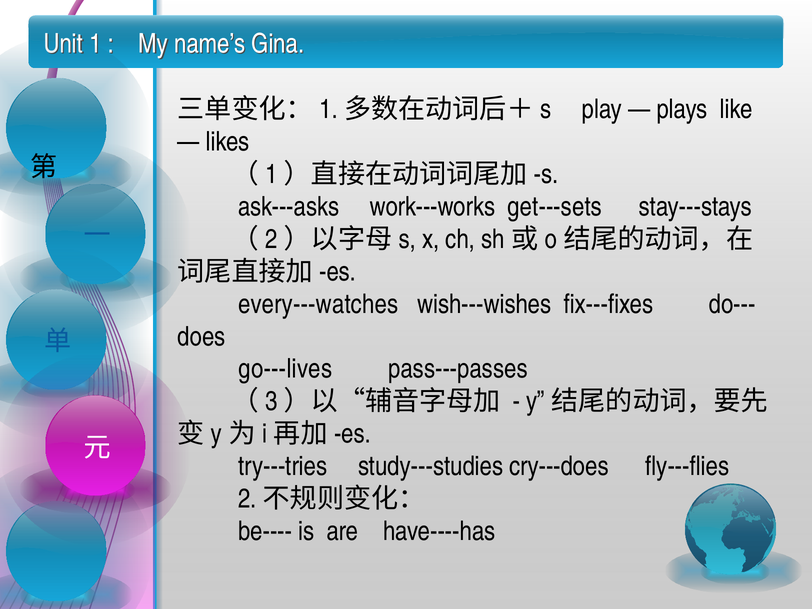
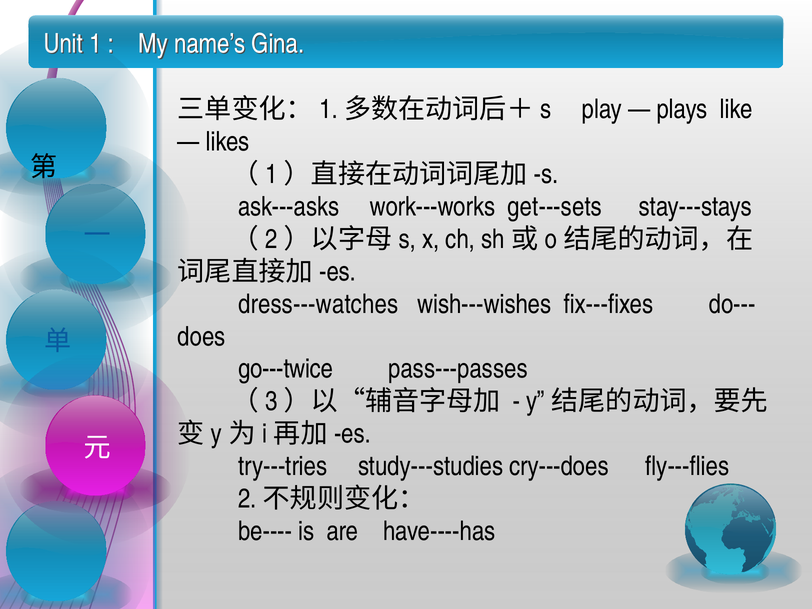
every---watches: every---watches -> dress---watches (318, 304)
go---lives: go---lives -> go---twice (286, 369)
